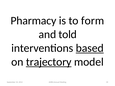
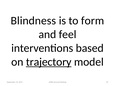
Pharmacy: Pharmacy -> Blindness (33, 21)
told: told -> feel (68, 34)
based underline: present -> none (90, 48)
